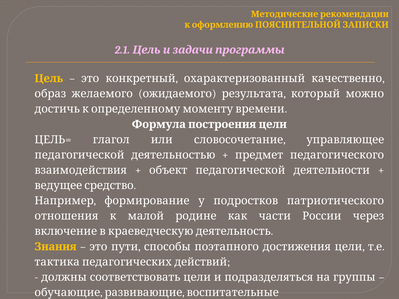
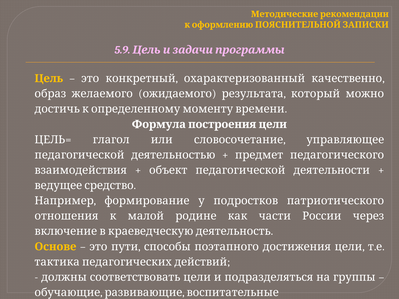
2.1: 2.1 -> 5.9 (122, 50)
Знания: Знания -> Основе (55, 247)
